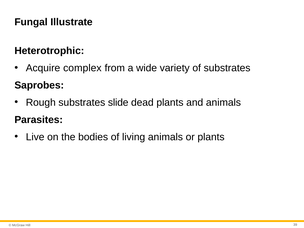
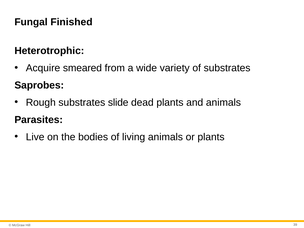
Illustrate: Illustrate -> Finished (71, 22)
complex: complex -> smeared (82, 68)
